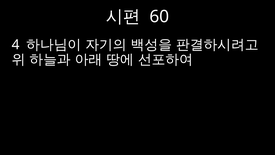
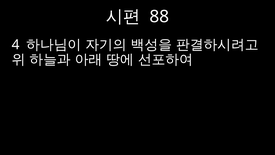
60: 60 -> 88 (159, 17)
